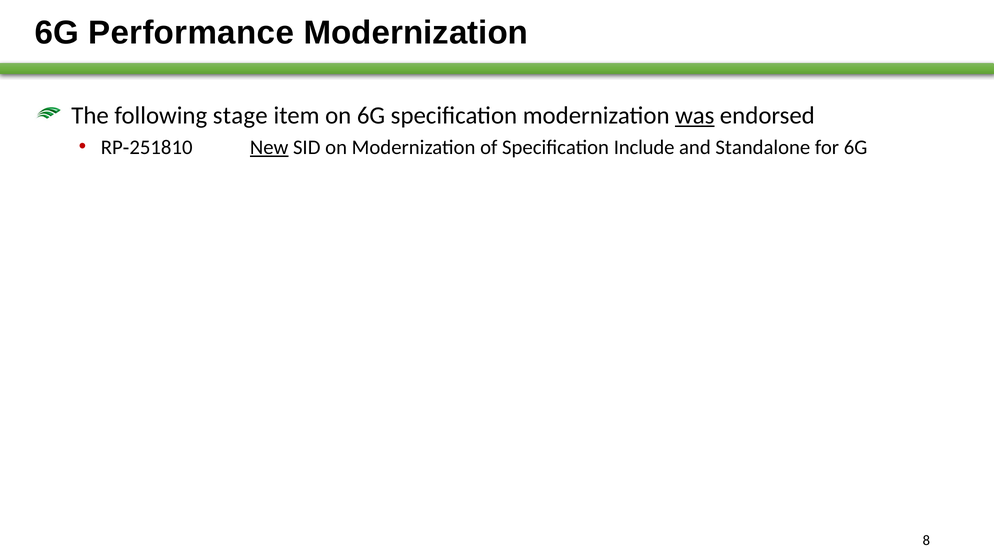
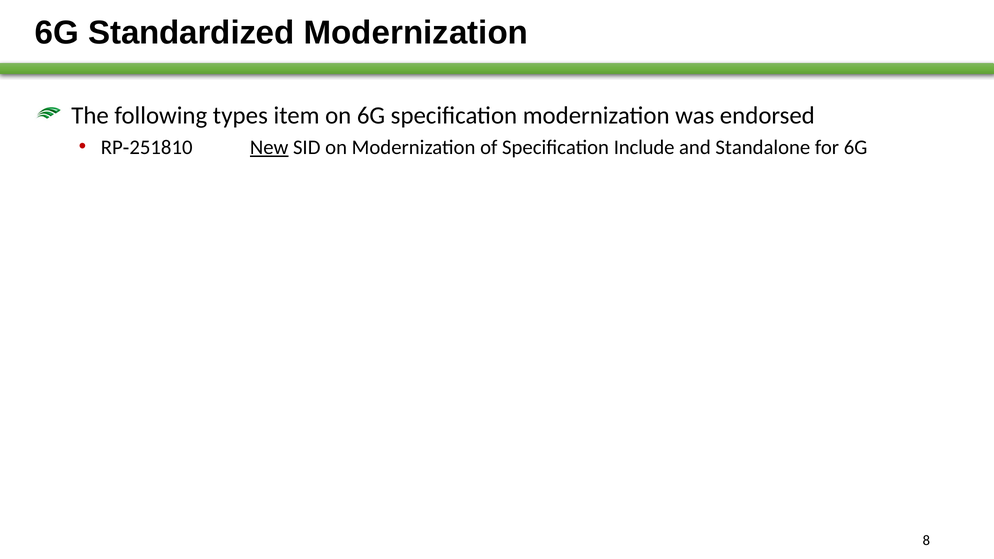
Performance: Performance -> Standardized (191, 33)
stage: stage -> types (240, 115)
was underline: present -> none (695, 115)
